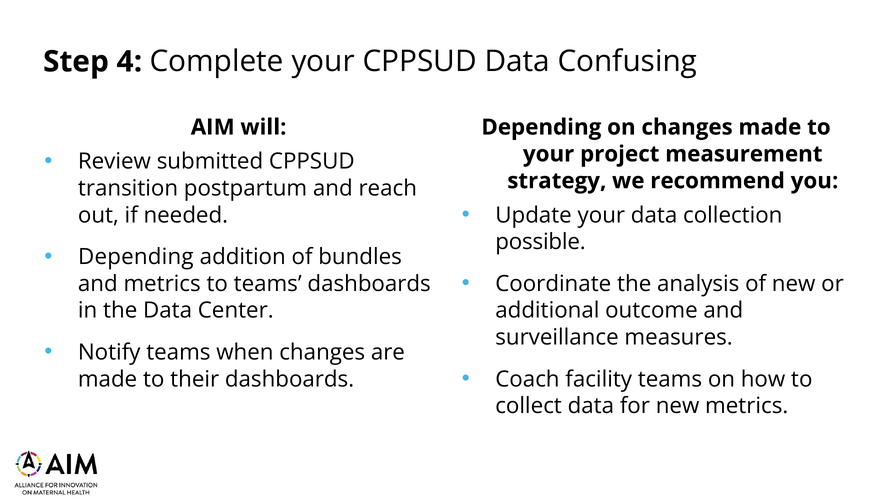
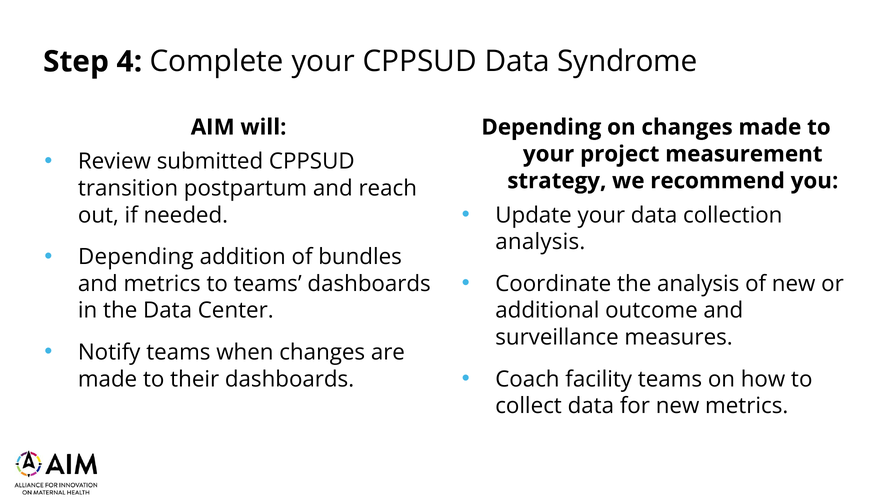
Confusing: Confusing -> Syndrome (627, 62)
possible: possible -> analysis (540, 242)
